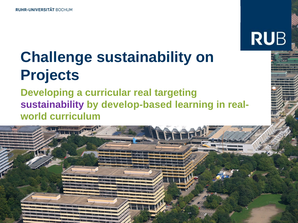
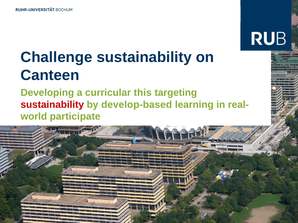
Projects: Projects -> Canteen (50, 75)
real: real -> this (143, 93)
sustainability colour: purple -> red (52, 105)
curriculum: curriculum -> participate (75, 117)
